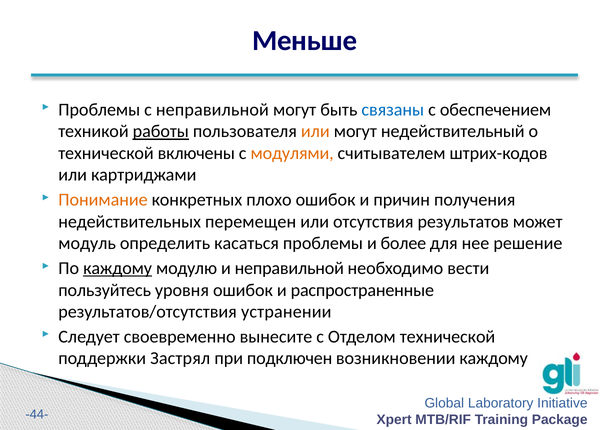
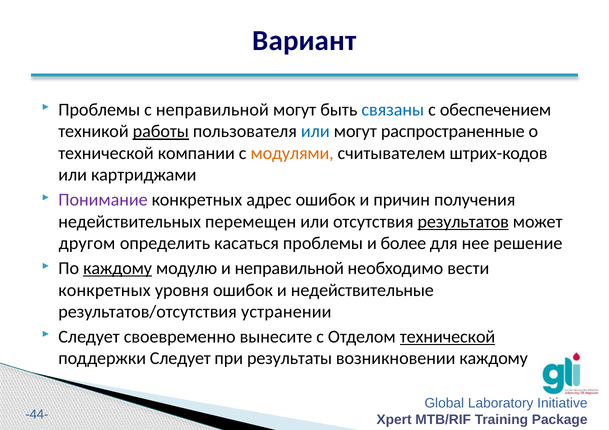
Меньше: Меньше -> Вариант (304, 41)
или colour: orange -> blue (315, 131)
недействительный: недействительный -> распространенные (453, 131)
включены: включены -> компании (196, 153)
Понимание colour: orange -> purple (103, 200)
плохо: плохо -> адрес (269, 200)
результатов underline: none -> present (463, 222)
модуль: модуль -> другом (87, 243)
пользуйтесь: пользуйтесь -> конкретных (104, 290)
распространенные: распространенные -> недействительные (362, 290)
технической underline: none -> present (448, 337)
поддержки Застрял: Застрял -> Следует (180, 358)
подключен: подключен -> результаты (290, 358)
